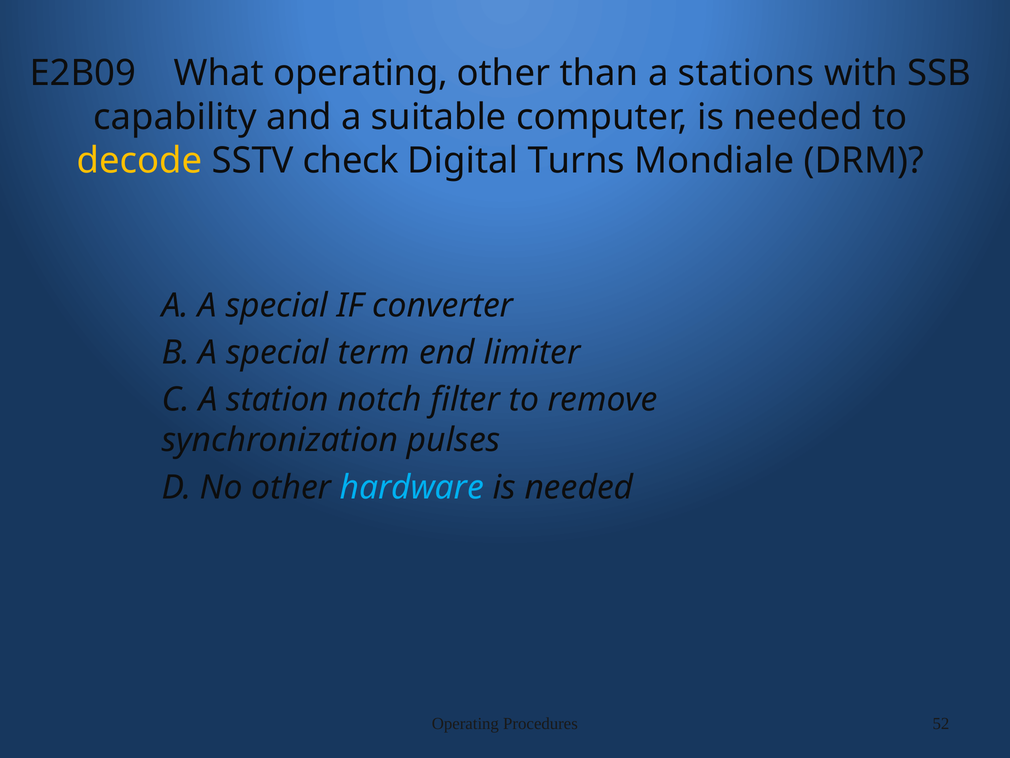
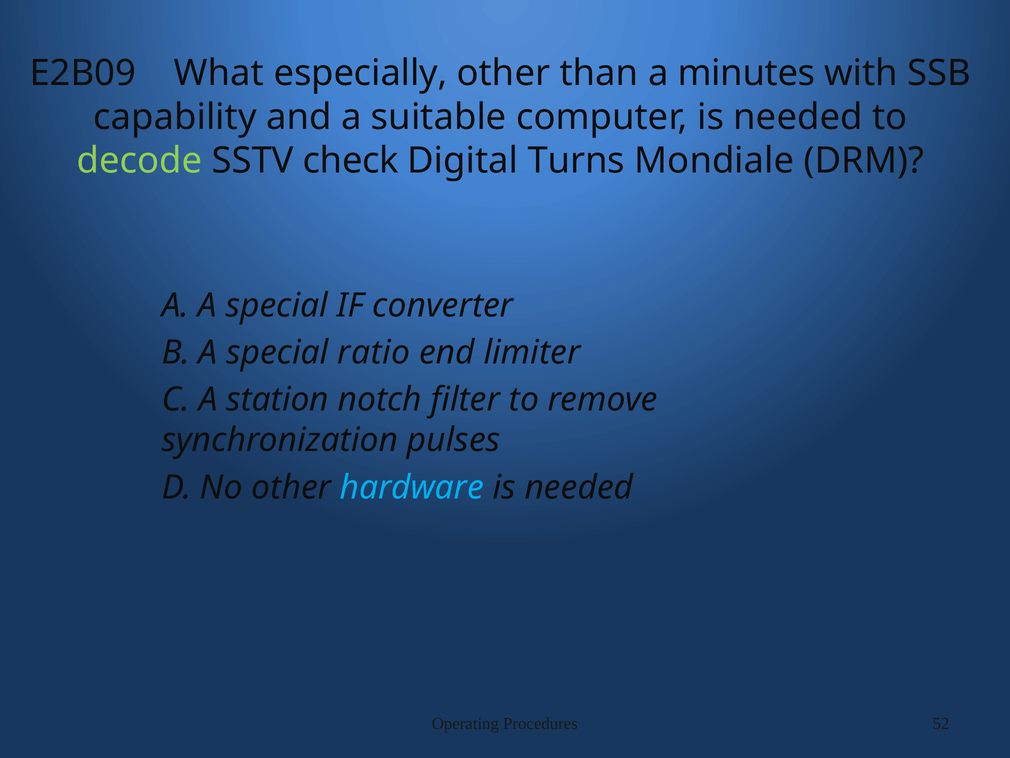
What operating: operating -> especially (361, 73)
stations: stations -> minutes (746, 73)
decode colour: yellow -> light green (139, 161)
term: term -> ratio (374, 352)
